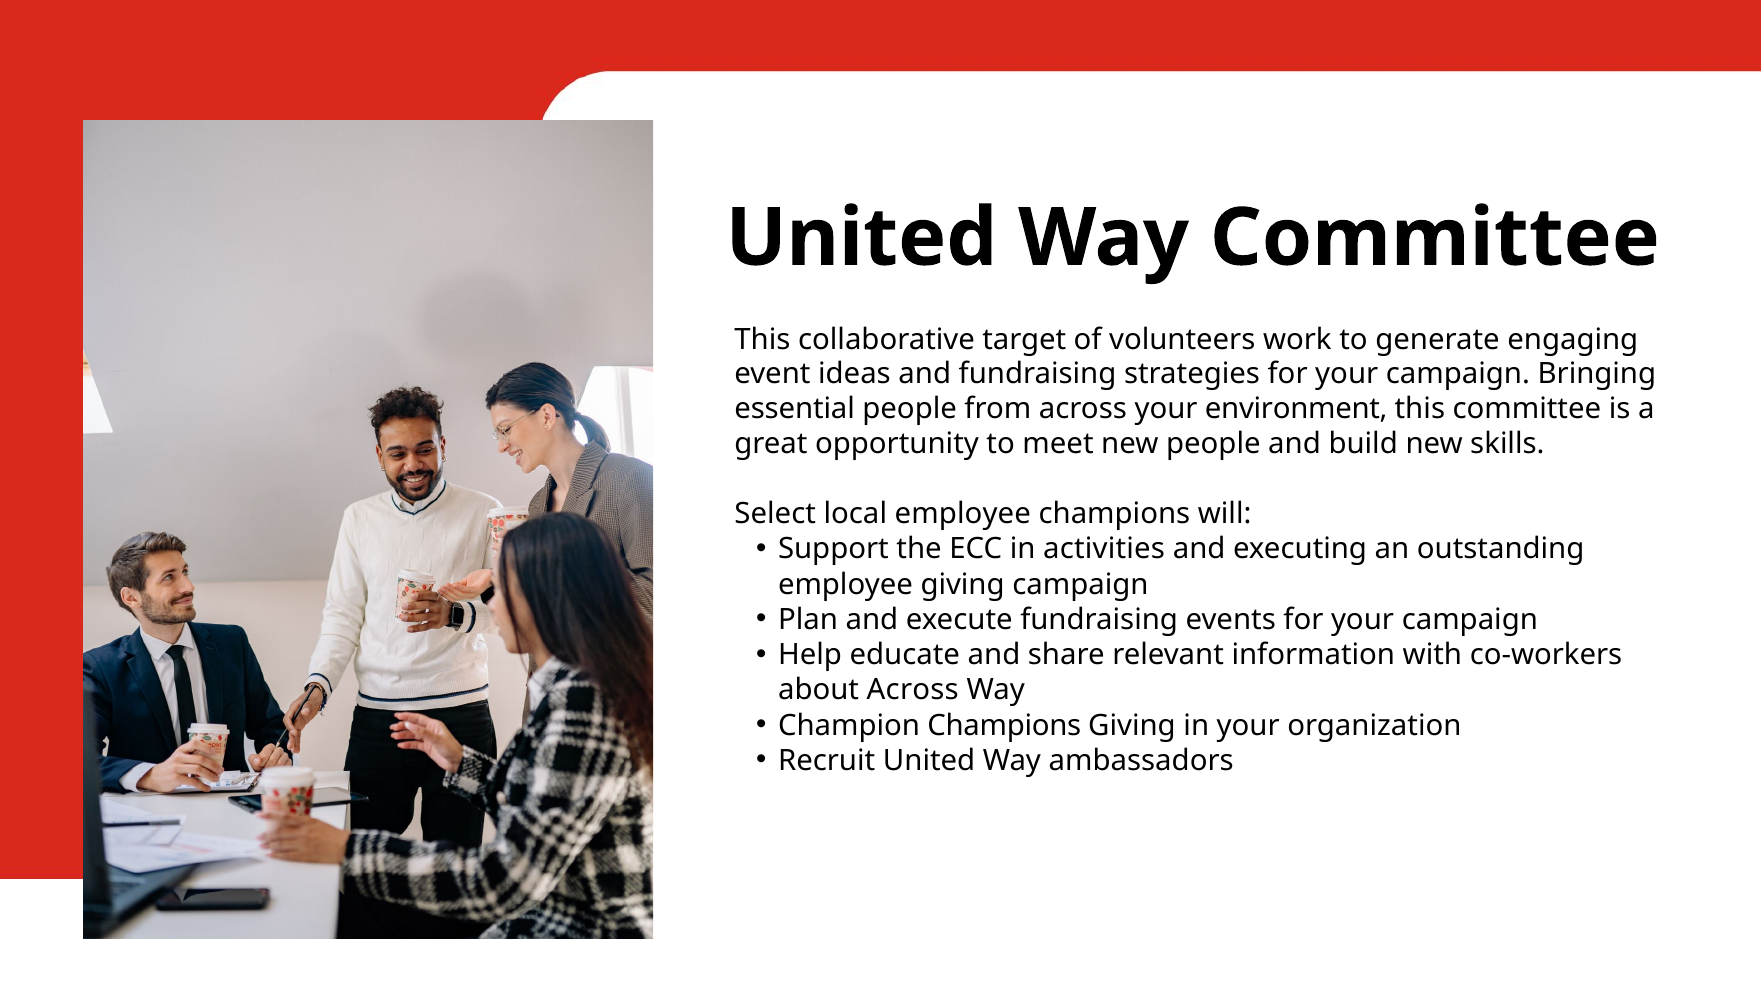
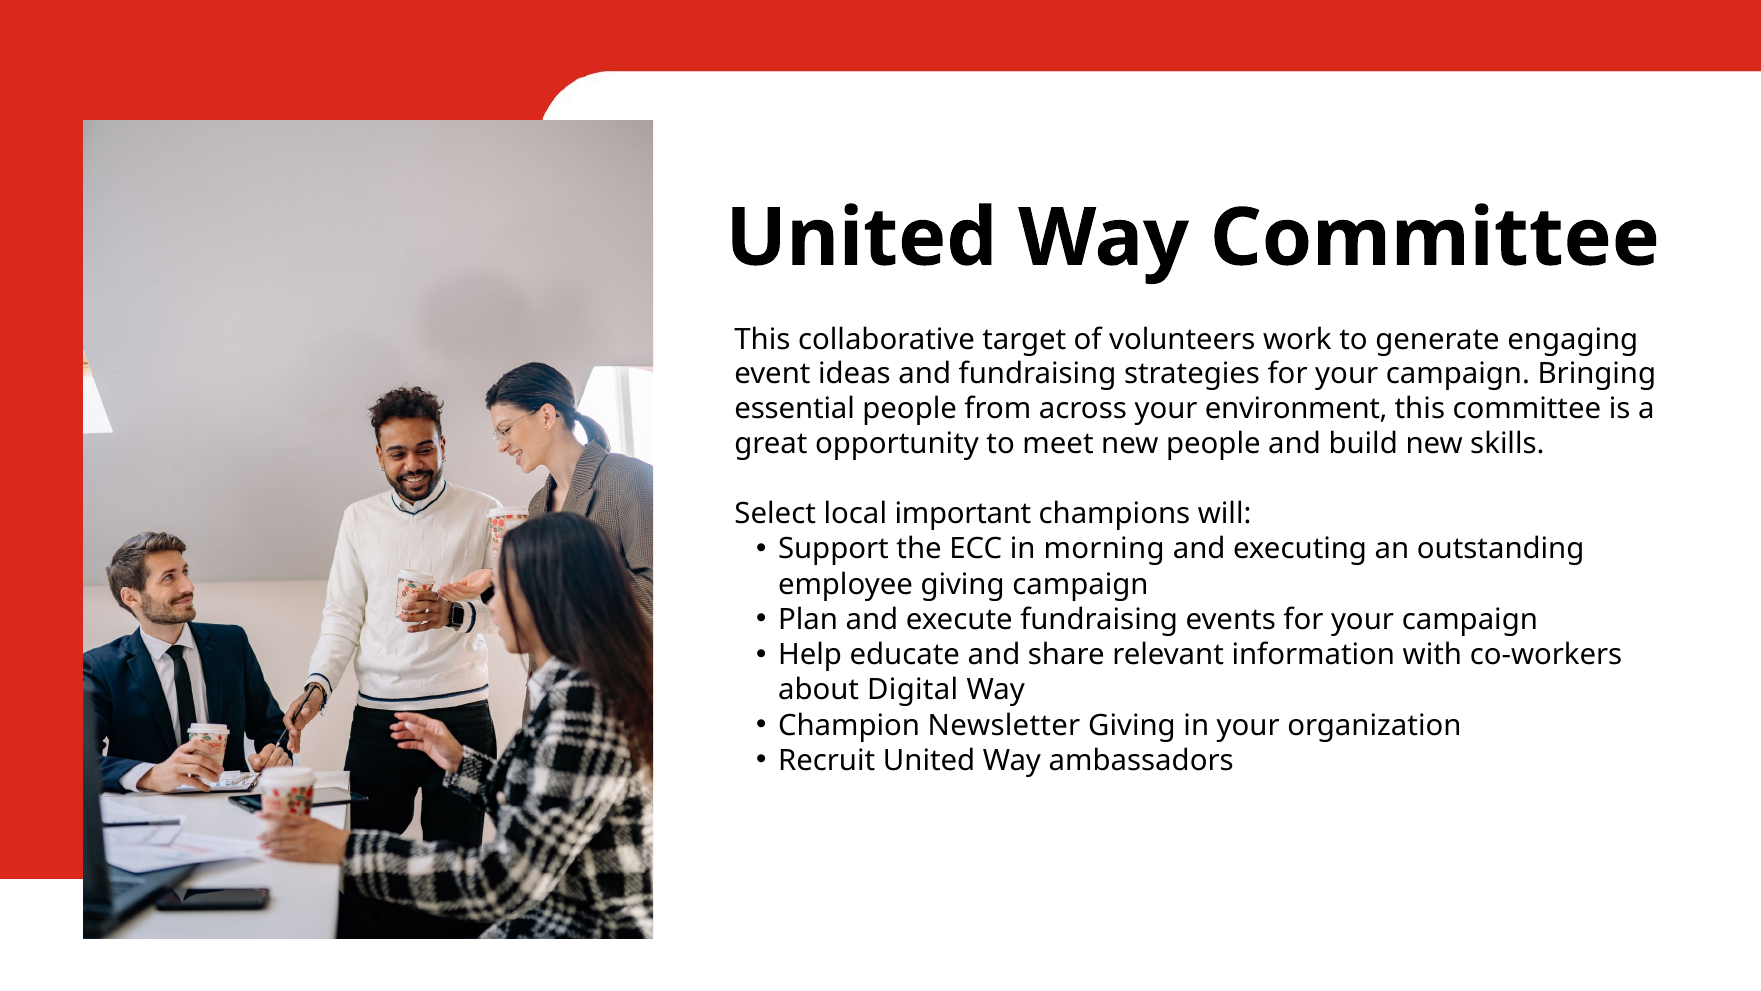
local employee: employee -> important (963, 514)
activities: activities -> morning (1104, 549)
about Across: Across -> Digital (913, 690)
Champion Champions: Champions -> Newsletter (1004, 725)
